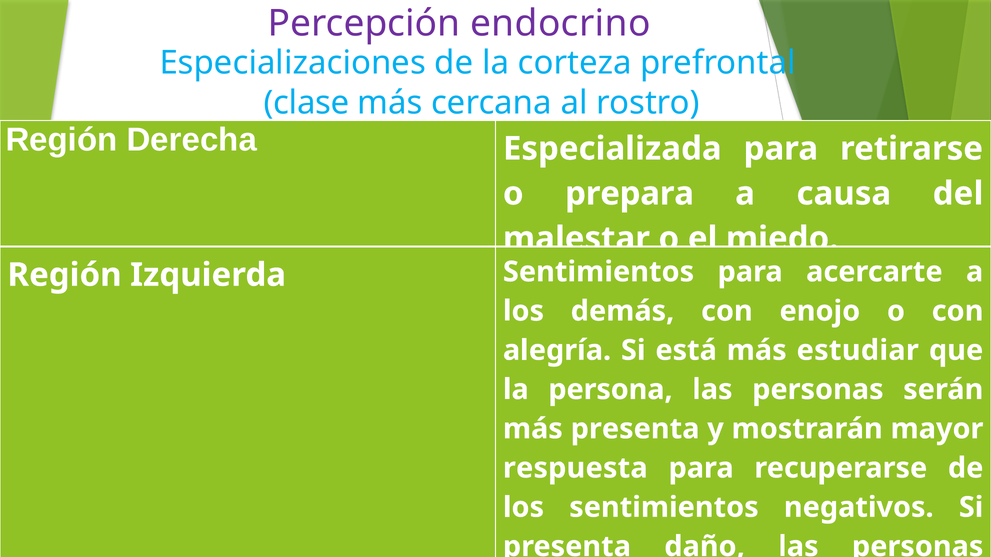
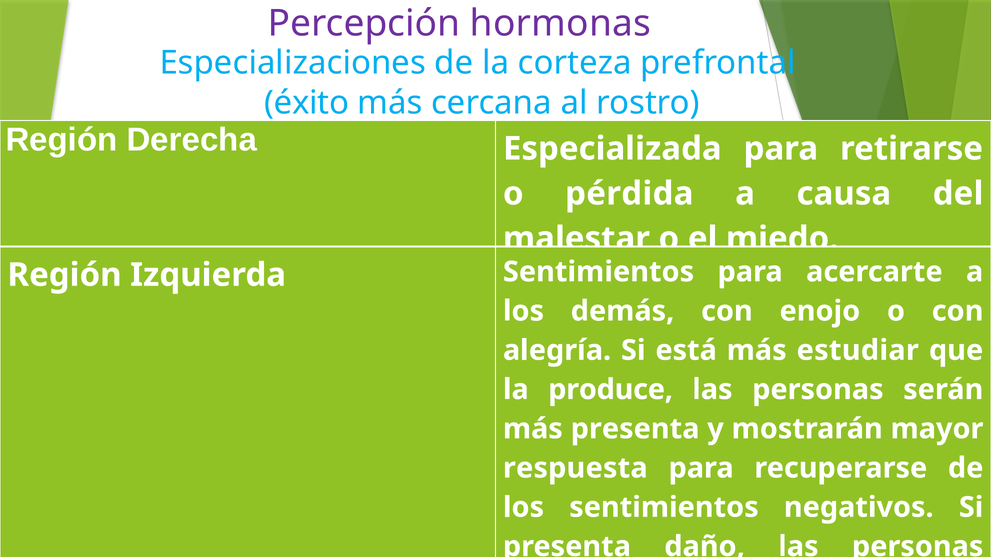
endocrino: endocrino -> hormonas (560, 23)
clase: clase -> éxito (307, 103)
prepara: prepara -> pérdida (629, 194)
persona: persona -> produce (611, 390)
